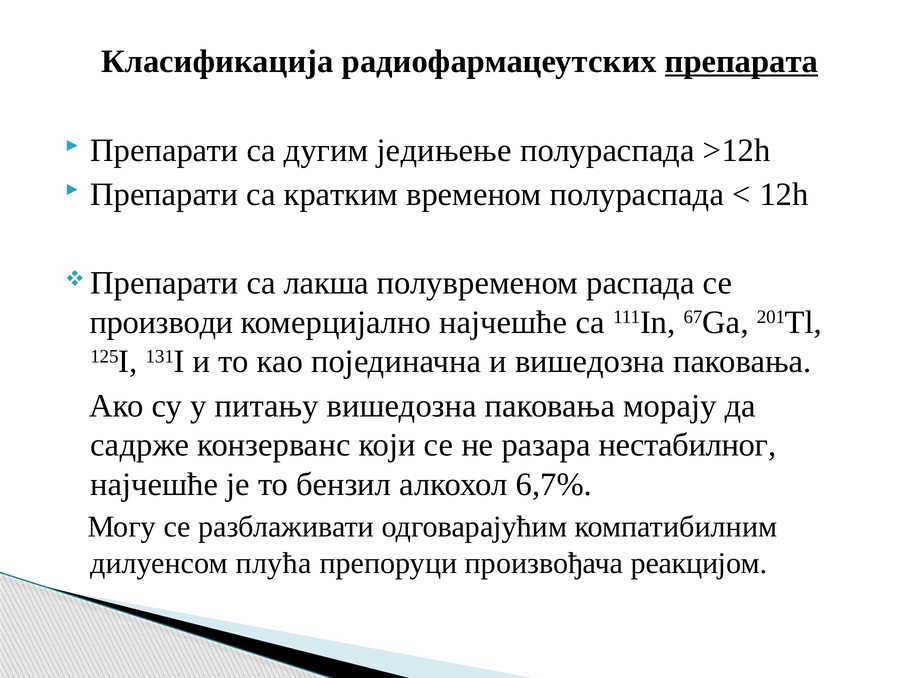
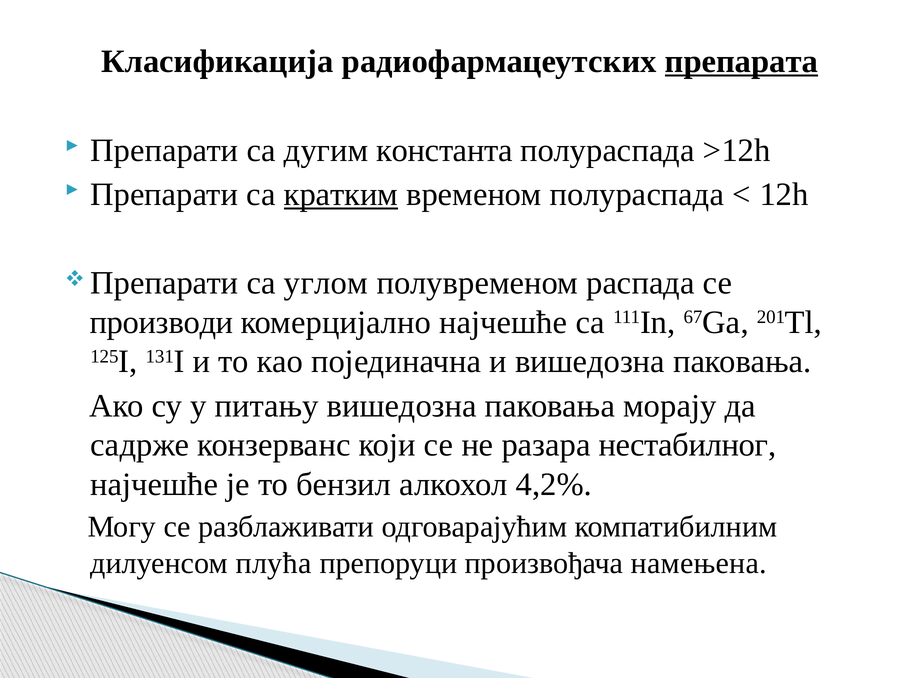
једињење: једињење -> константа (444, 150)
кратким underline: none -> present (341, 195)
лакша: лакша -> углом (326, 283)
6,7%: 6,7% -> 4,2% (554, 484)
реакцијом: реакцијом -> намењена (699, 563)
